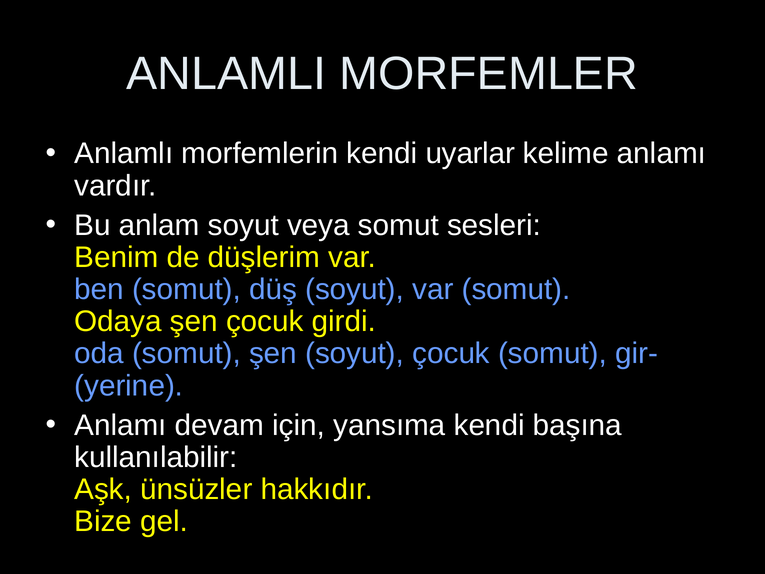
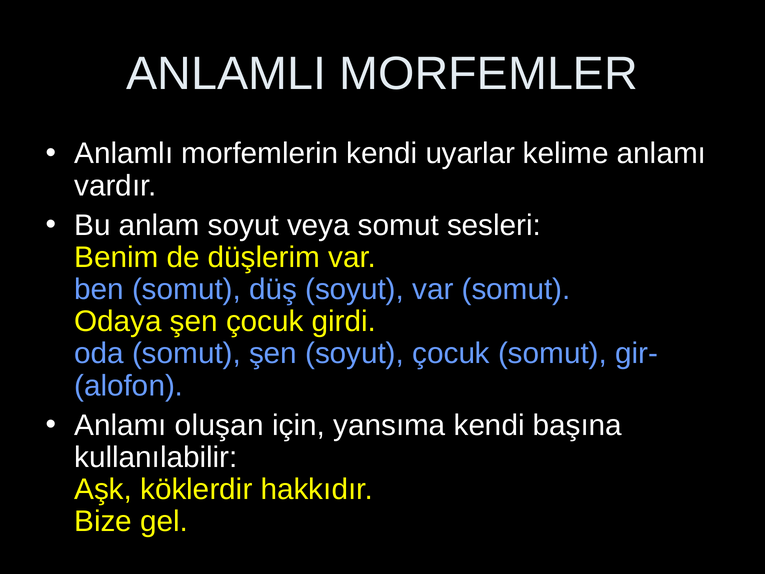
yerine: yerine -> alofon (129, 386)
devam: devam -> oluşan (219, 425)
ünsüzler: ünsüzler -> köklerdir (196, 489)
